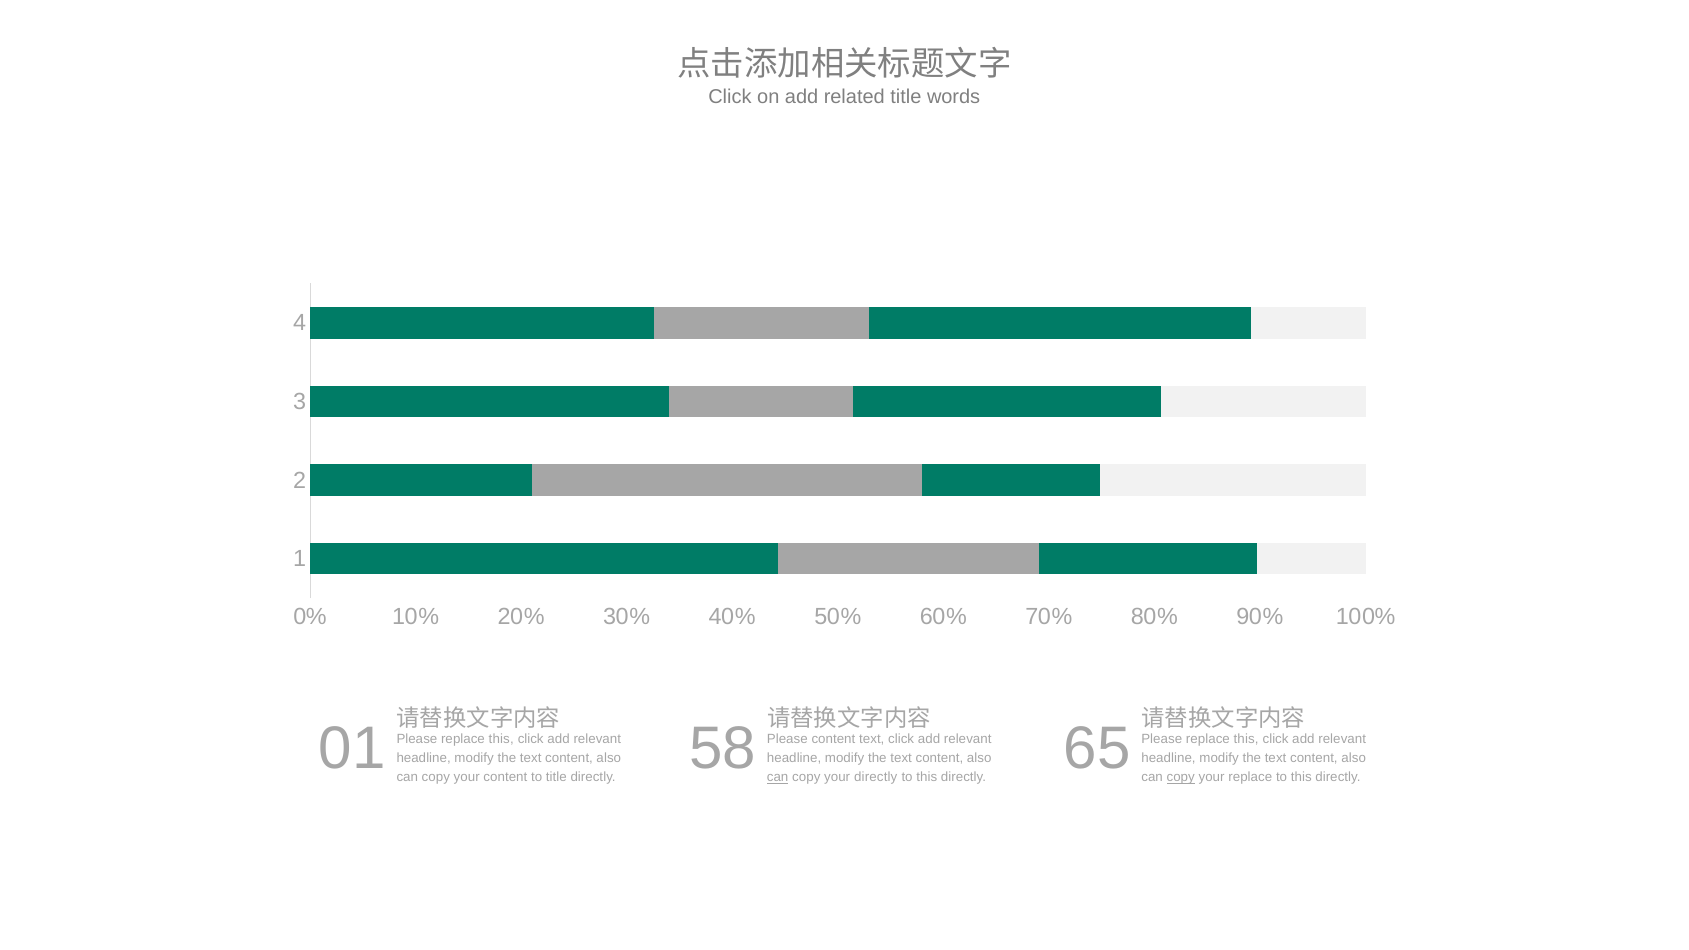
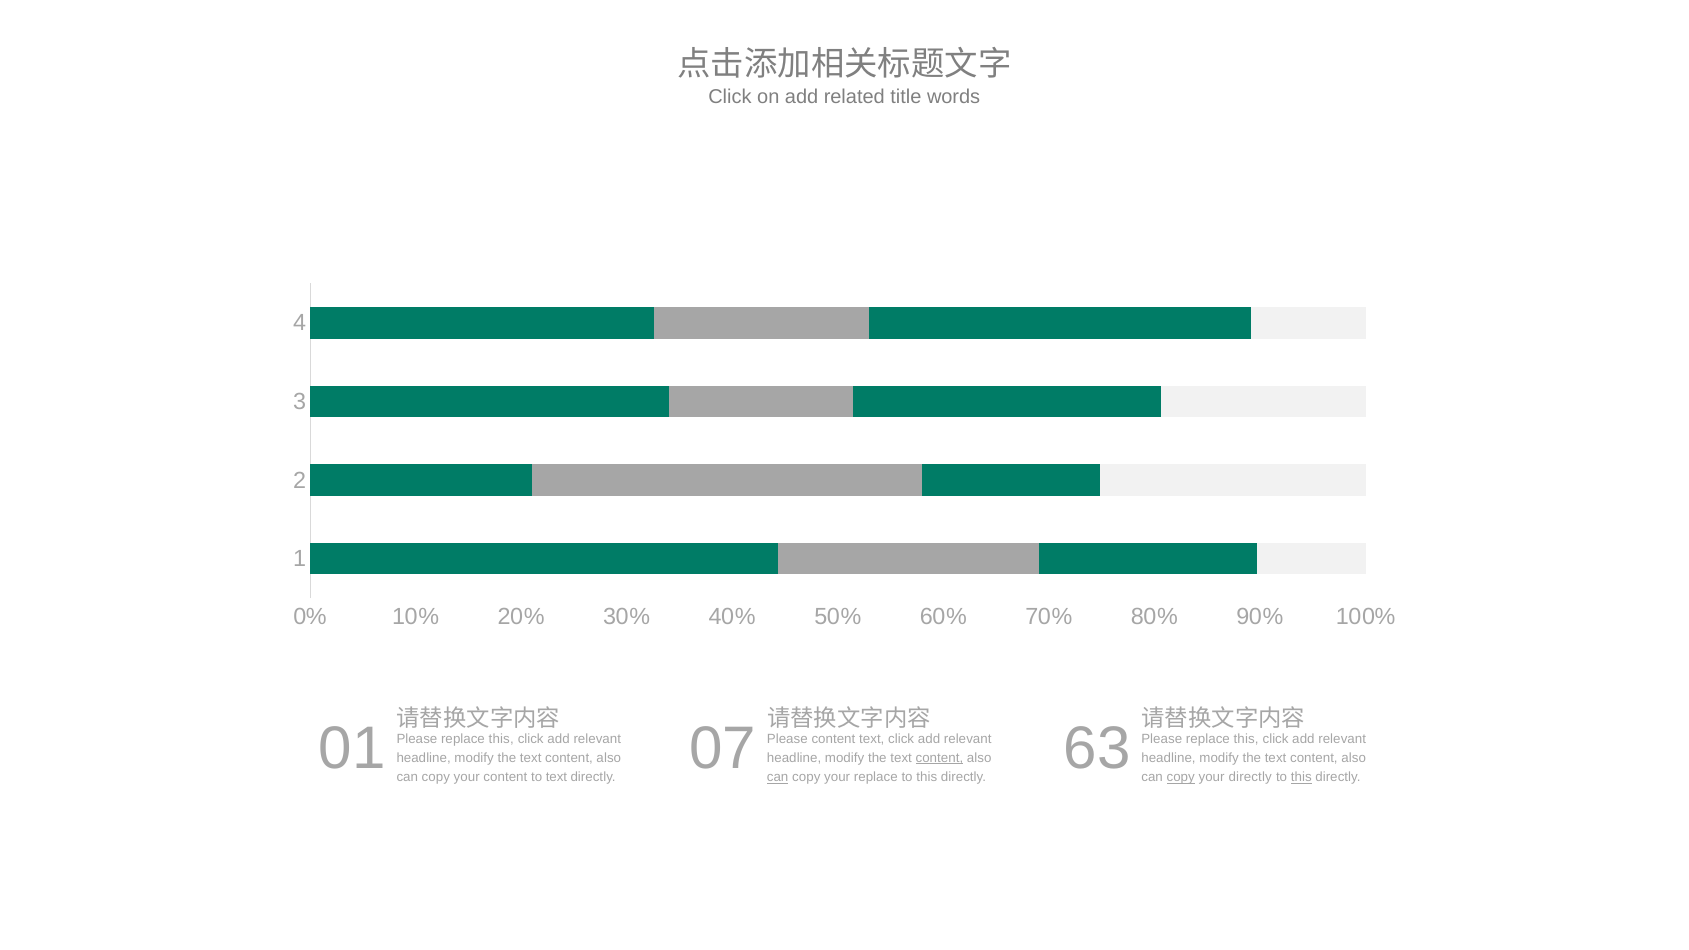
58: 58 -> 07 (723, 749)
65: 65 -> 63 (1097, 749)
content underline: none -> present (939, 758)
to title: title -> text (556, 777)
your directly: directly -> replace (876, 777)
your replace: replace -> directly (1250, 777)
this underline: none -> present (1301, 777)
